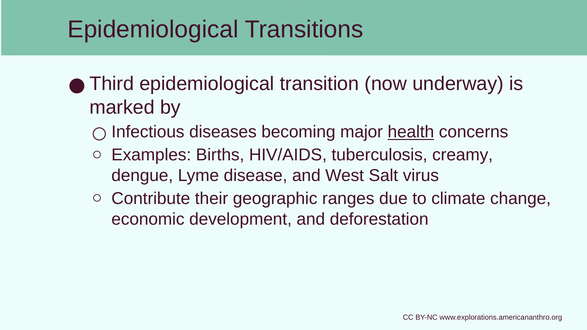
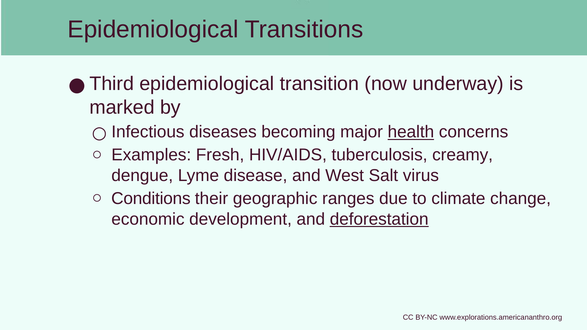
Births: Births -> Fresh (220, 155)
Contribute: Contribute -> Conditions (151, 199)
deforestation underline: none -> present (379, 219)
